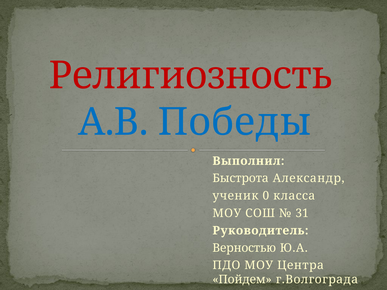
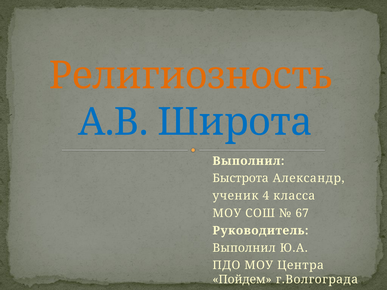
Религиозность colour: red -> orange (191, 76)
Победы: Победы -> Широта (235, 122)
0: 0 -> 4 (266, 196)
31: 31 -> 67 (302, 213)
Верностью: Верностью -> Выполнил (244, 248)
